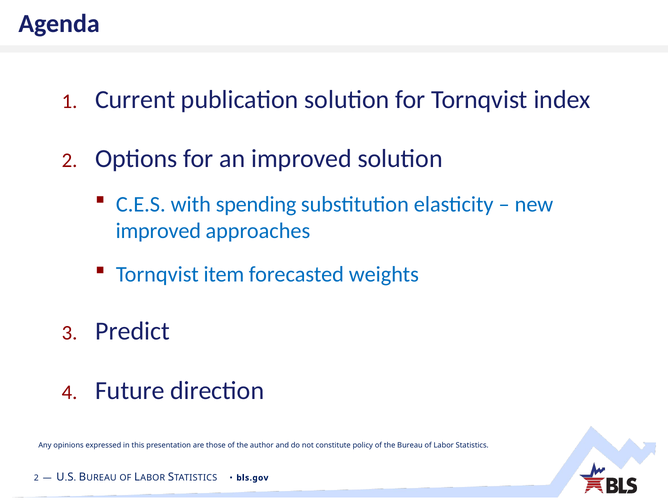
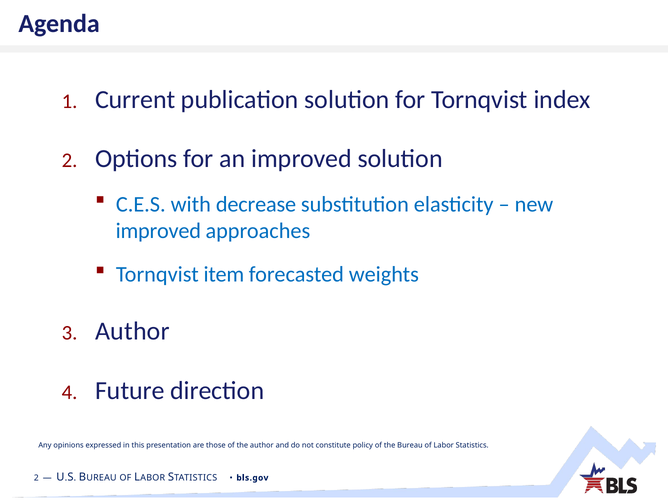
spending: spending -> decrease (256, 204)
Predict: Predict -> Author (132, 331)
